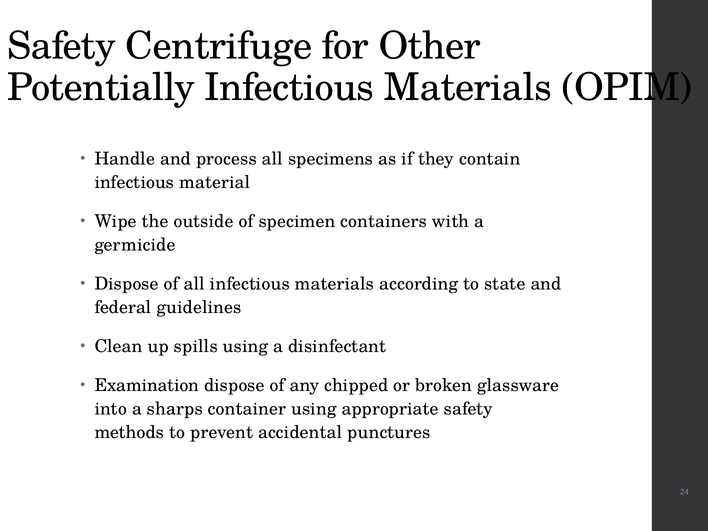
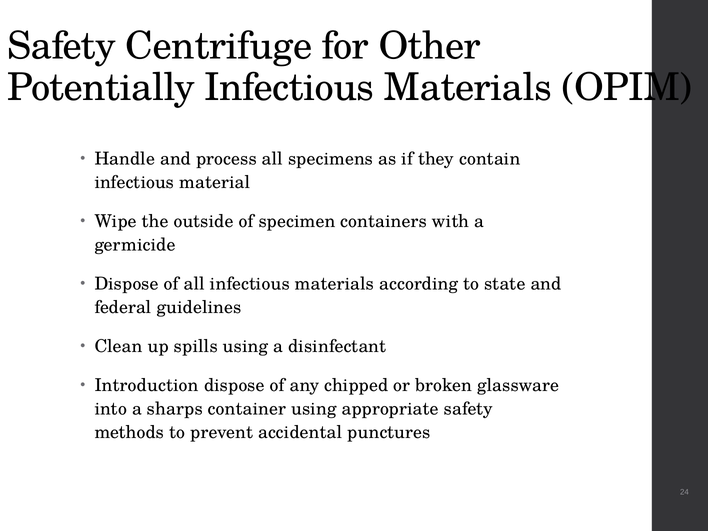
Examination: Examination -> Introduction (147, 386)
